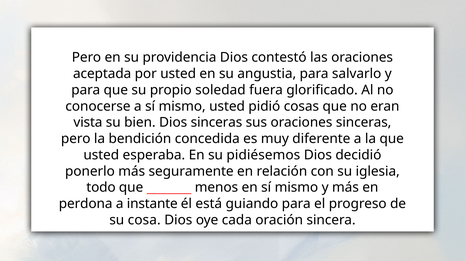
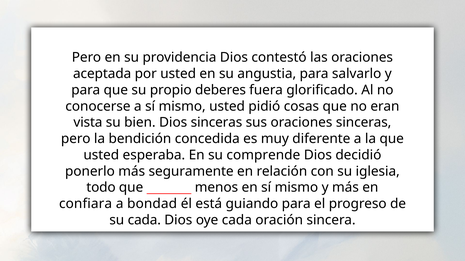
soledad: soledad -> deberes (221, 90)
pidiésemos: pidiésemos -> comprende (263, 155)
perdona: perdona -> confiara (86, 204)
instante: instante -> bondad (152, 204)
su cosa: cosa -> cada (144, 220)
